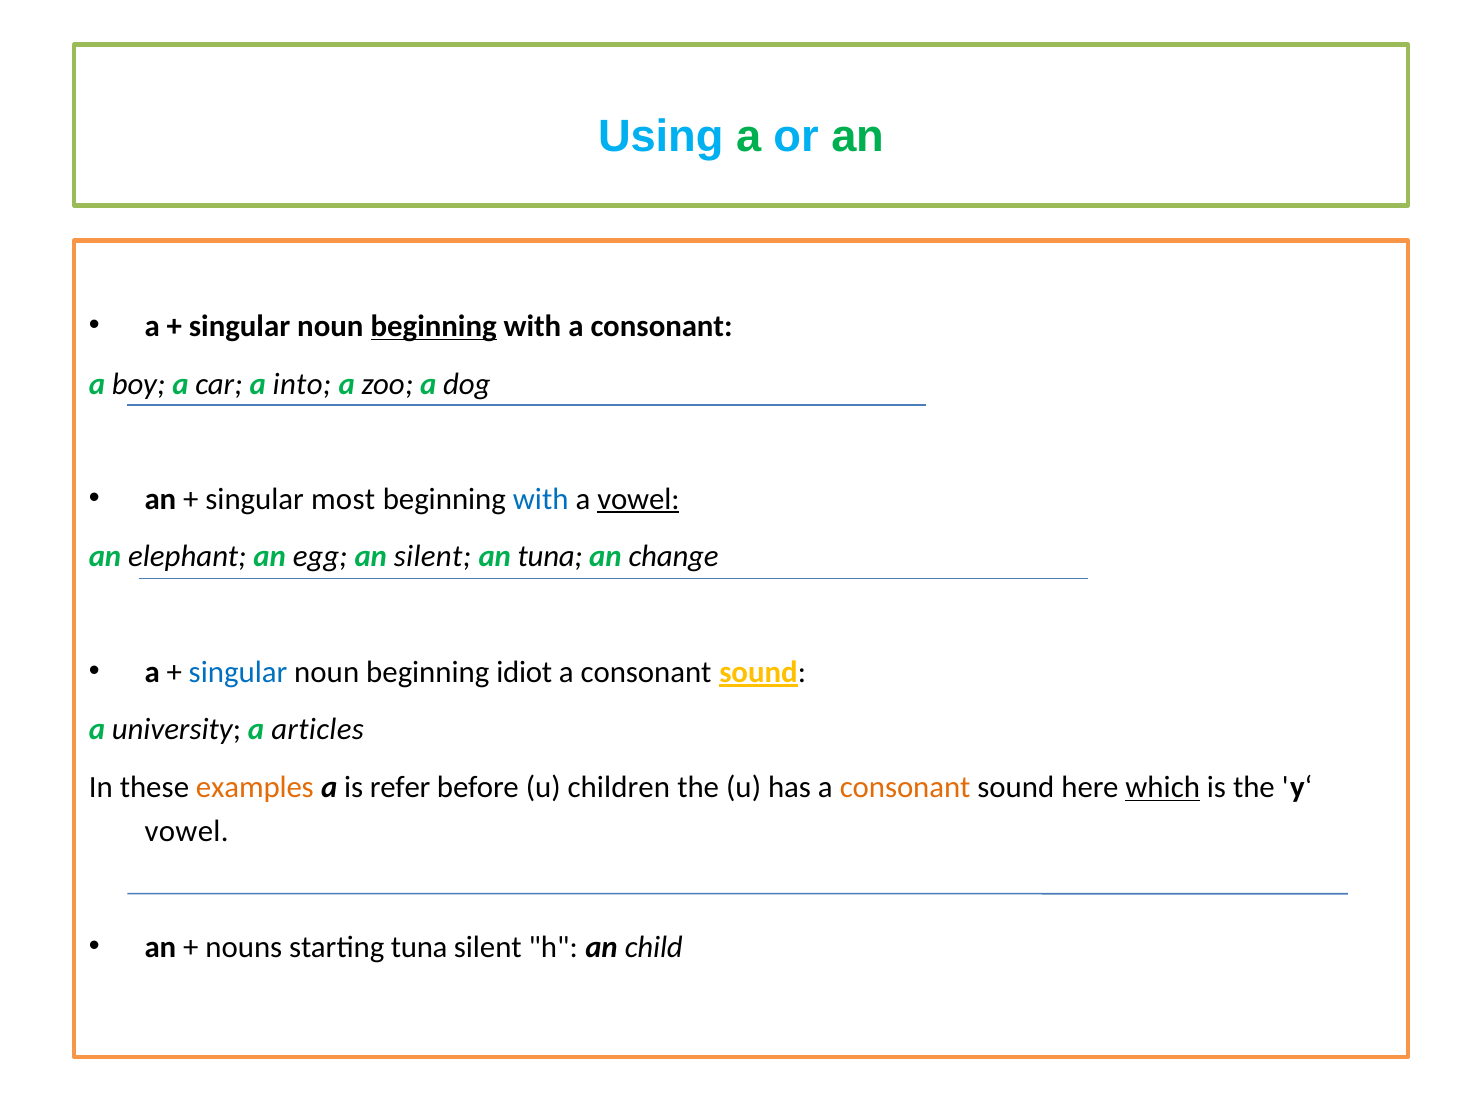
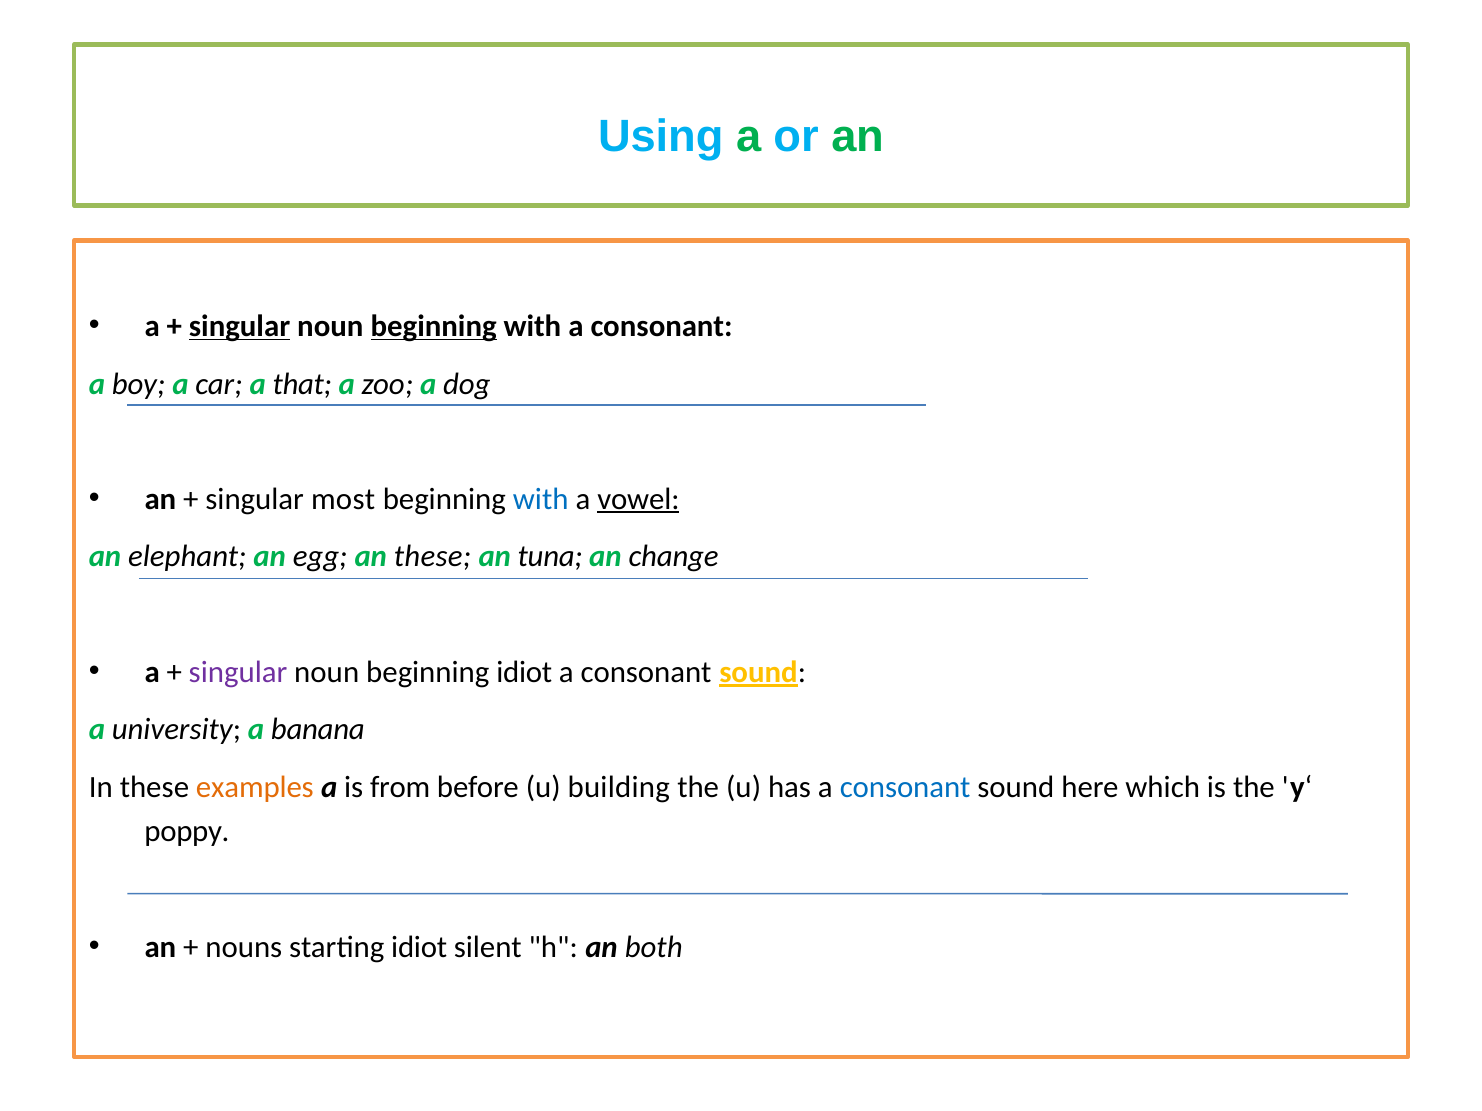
singular underline: none -> present (240, 326)
into: into -> that (302, 384)
an silent: silent -> these (432, 557)
singular colour: blue -> purple (238, 672)
articles: articles -> banana (318, 730)
refer: refer -> from (400, 788)
children: children -> building (619, 788)
consonant colour: orange -> blue (905, 788)
which underline: present -> none (1163, 788)
vowel: vowel -> poppy (187, 832)
starting tuna: tuna -> idiot (419, 947)
child: child -> both (654, 947)
